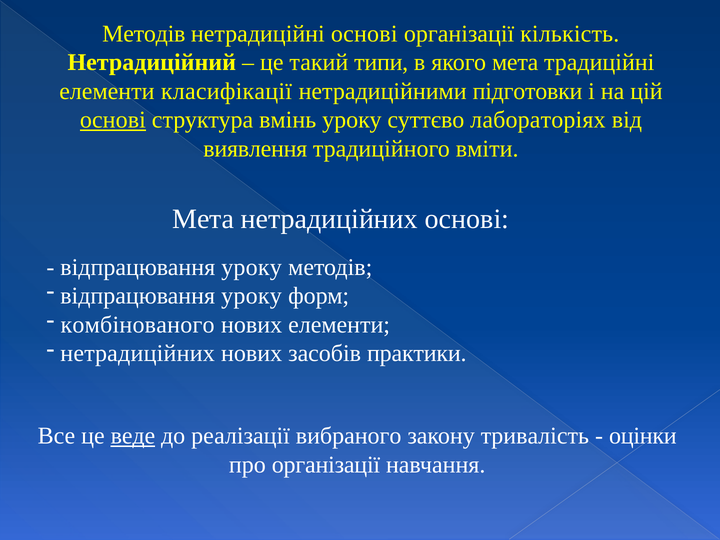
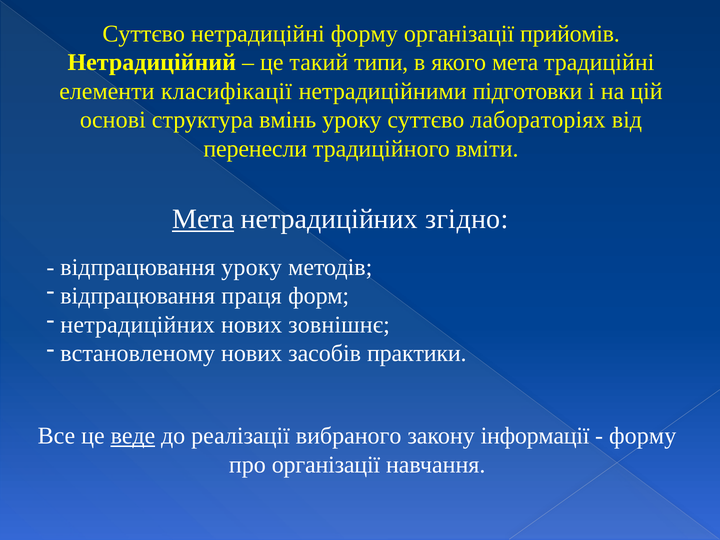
Методів: Методів -> Суттєво (144, 34)
нетрадиційні основі: основі -> форму (364, 34)
кількість: кількість -> прийомів (570, 34)
основі underline: present -> none (113, 120)
виявлення: виявлення -> перенесли (255, 149)
Мета underline: none -> present (203, 219)
нетрадиційних основі: основі -> згідно (467, 219)
уроку: уроку -> праця (252, 296)
комбінованого: комбінованого -> нетрадиційних (138, 325)
нових елементи: елементи -> зовнішнє (339, 325)
нетрадиційних: нетрадиційних -> встановленому (138, 353)
тривалість: тривалість -> інформації (535, 436)
оцінки: оцінки -> форму (643, 436)
